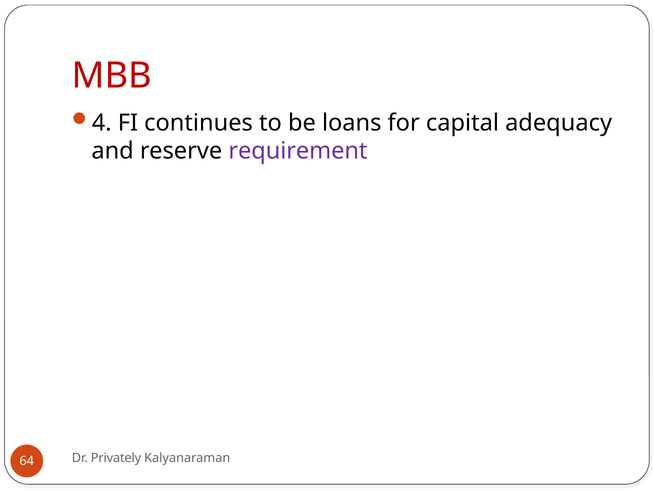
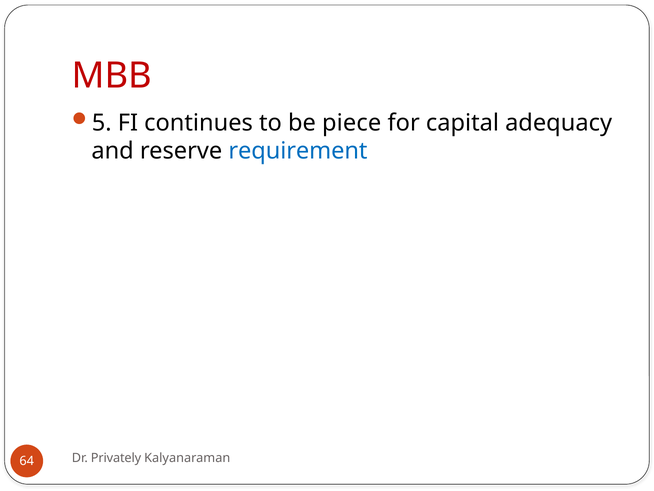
4: 4 -> 5 (102, 123)
loans: loans -> piece (352, 123)
requirement colour: purple -> blue (298, 151)
